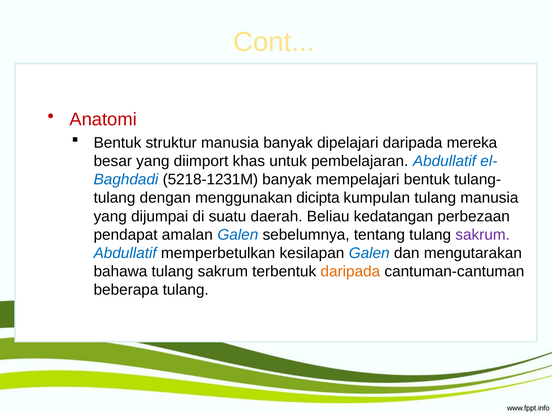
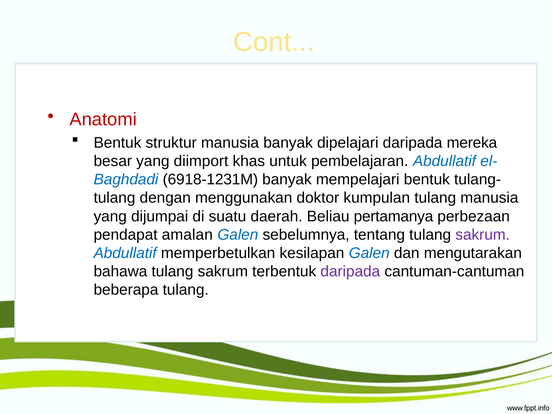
5218-1231M: 5218-1231M -> 6918-1231M (210, 179)
dicipta: dicipta -> doktor (318, 198)
kedatangan: kedatangan -> pertamanya (393, 216)
daripada colour: orange -> purple (350, 272)
